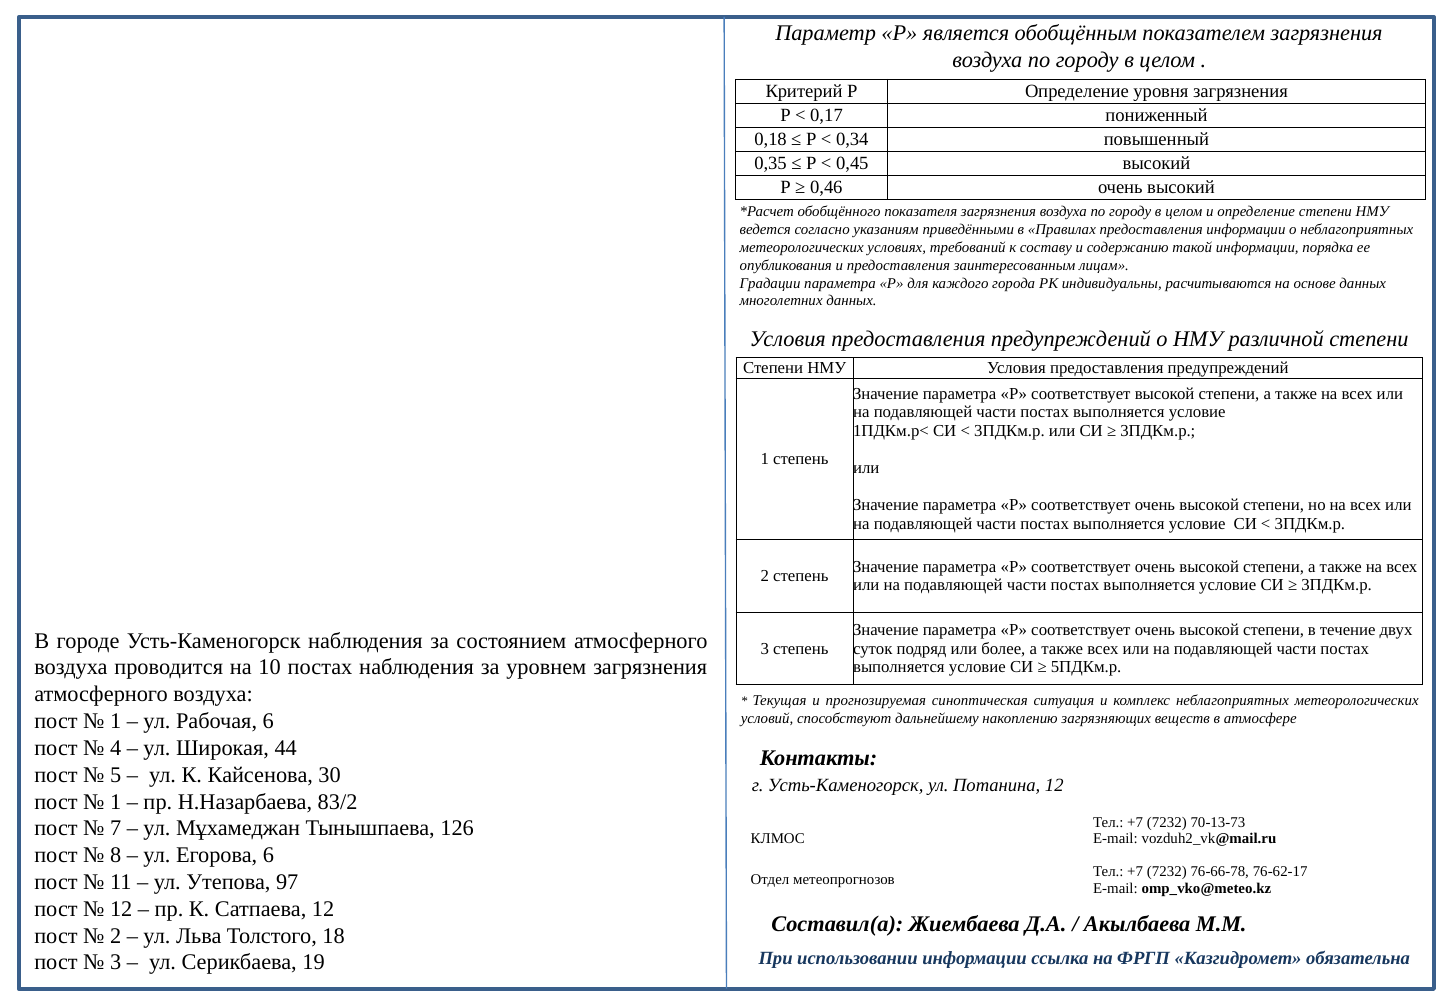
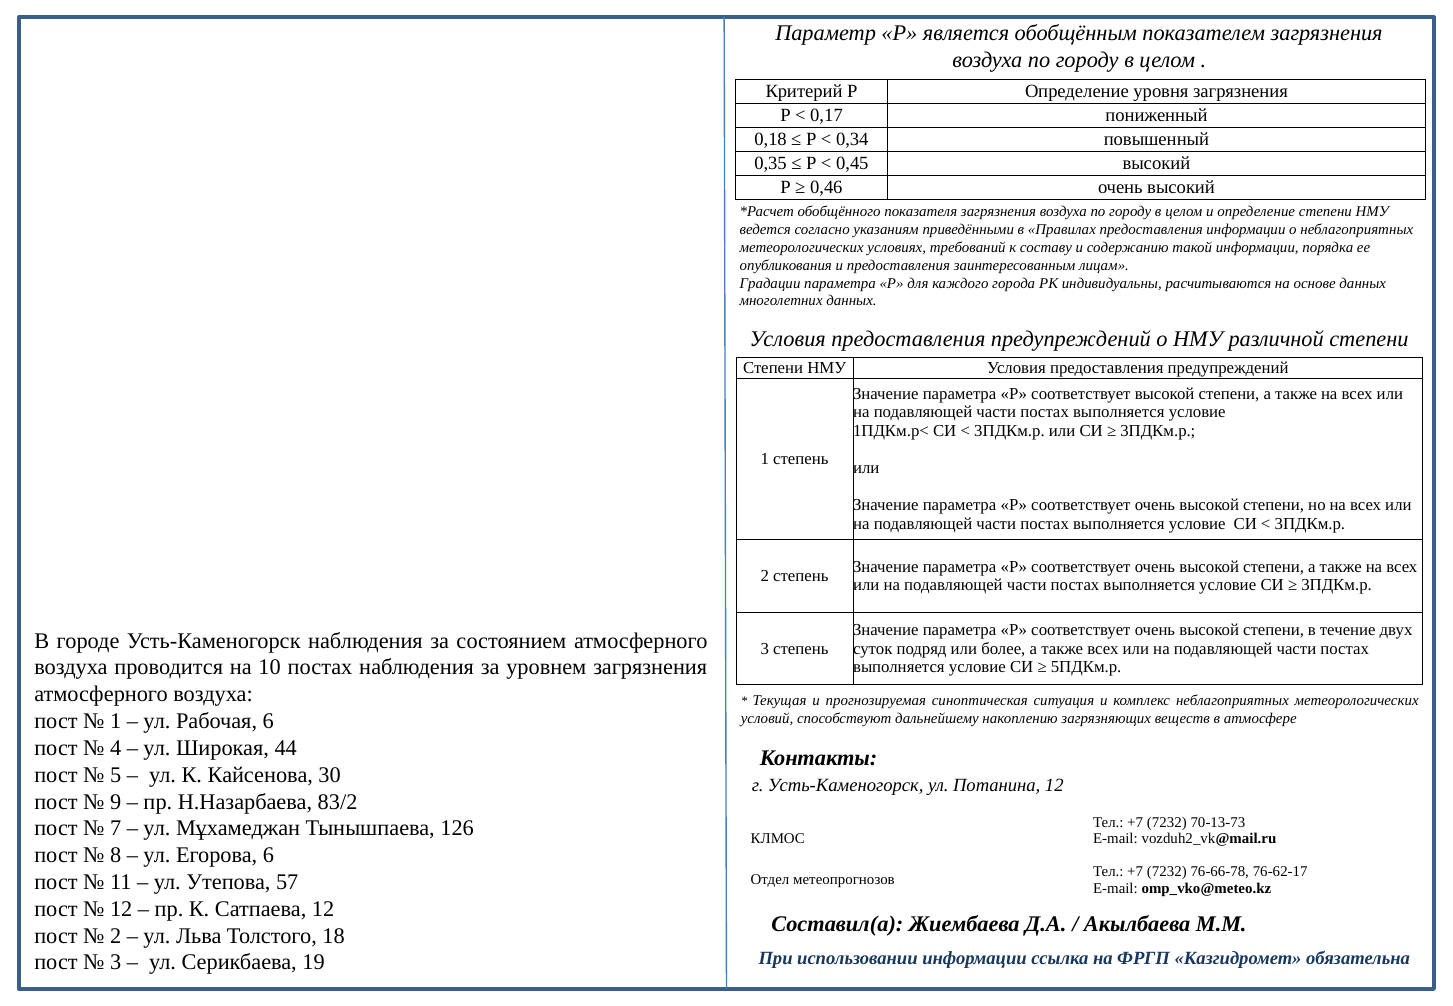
1: 1 -> 9 (116, 802)
97: 97 -> 57 (287, 882)
